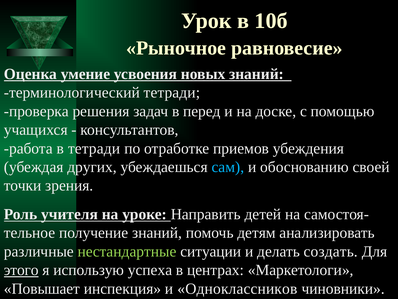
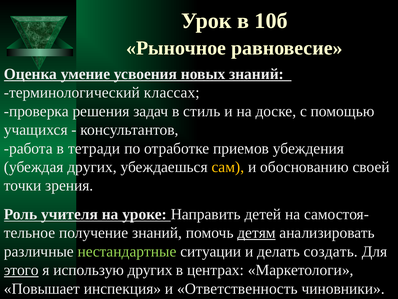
терминологический тетради: тетради -> классах (172, 92)
перед: перед -> стиль (202, 111)
сам colour: light blue -> yellow (228, 167)
детям underline: none -> present (257, 232)
использую успеха: успеха -> других (150, 270)
Одноклассников: Одноклассников -> Ответственность (237, 288)
